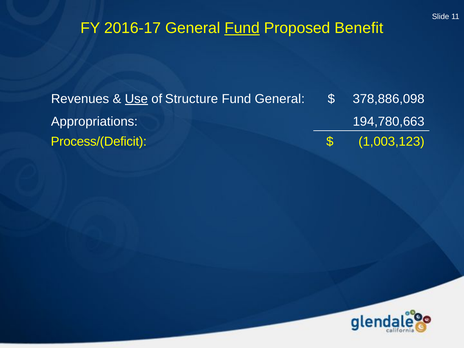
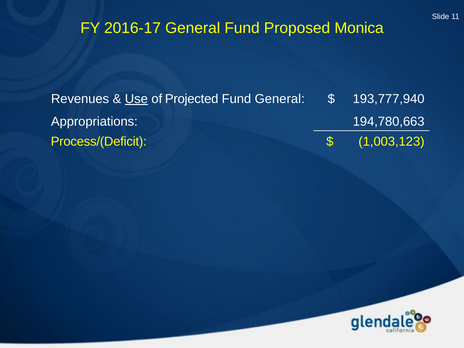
Fund underline: present -> none (242, 28)
Benefit: Benefit -> Monica (359, 28)
Structure: Structure -> Projected (192, 99)
378,886,098: 378,886,098 -> 193,777,940 (389, 99)
